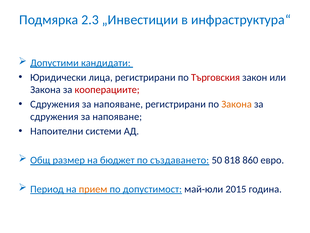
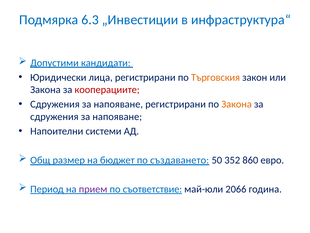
2.3: 2.3 -> 6.3 (90, 20)
Търговския colour: red -> orange (215, 77)
818: 818 -> 352 (232, 160)
прием colour: orange -> purple (93, 189)
допустимост: допустимост -> съответствие (152, 189)
2015: 2015 -> 2066 (236, 189)
